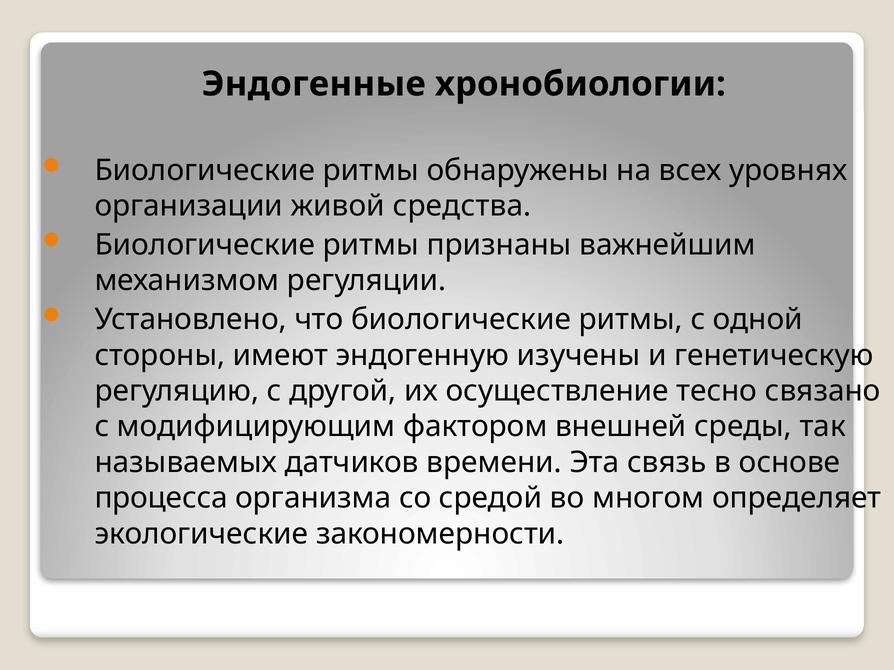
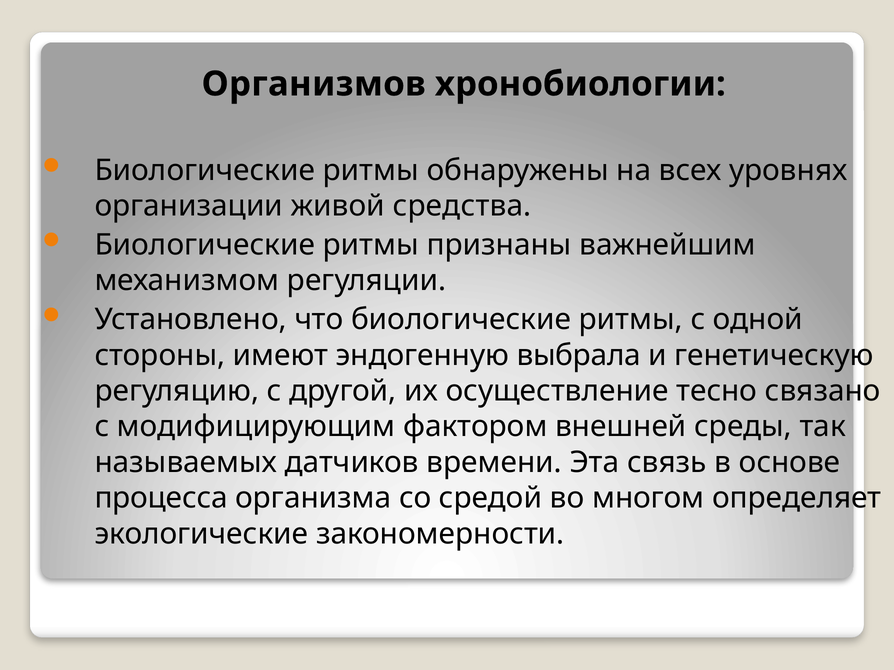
Эндогенные: Эндогенные -> Организмов (314, 84)
изучены: изучены -> выбрала (579, 355)
